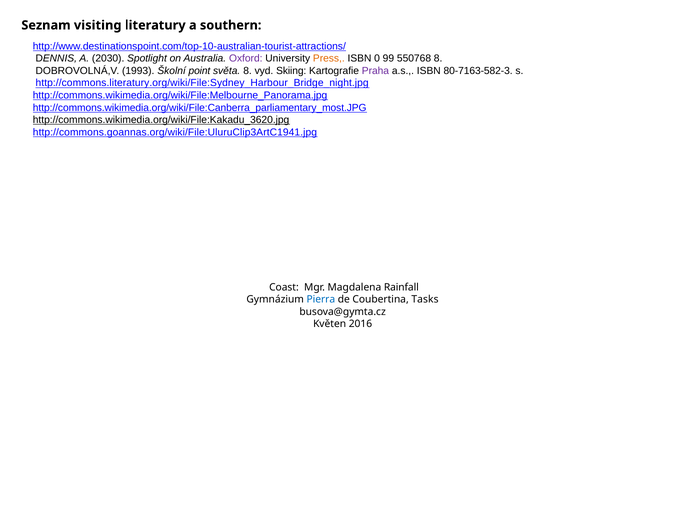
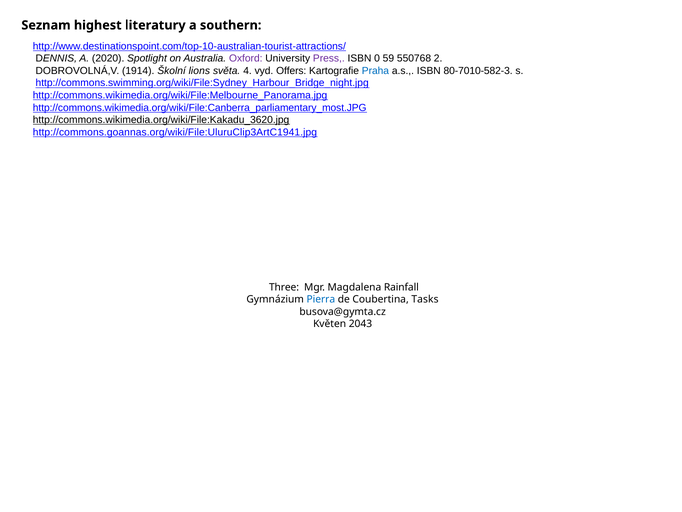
visiting: visiting -> highest (98, 25)
2030: 2030 -> 2020 (108, 58)
Press colour: orange -> purple (329, 58)
99: 99 -> 59 (388, 58)
550768 8: 8 -> 2 (438, 58)
1993: 1993 -> 1914 (138, 71)
point: point -> lions (199, 71)
světa 8: 8 -> 4 (248, 71)
Skiing: Skiing -> Offers (291, 71)
Praha colour: purple -> blue (375, 71)
80-7163-582-3: 80-7163-582-3 -> 80-7010-582-3 (478, 71)
http://commons.literatury.org/wiki/File:Sydney_Harbour_Bridge_night.jpg: http://commons.literatury.org/wiki/File:Sydney_Harbour_Bridge_night.jpg -> http://commons.swimming.org/wiki/File:Sydney_Harbour_Bridge_night.jpg (202, 83)
Coast: Coast -> Three (284, 287)
2016: 2016 -> 2043 (360, 324)
